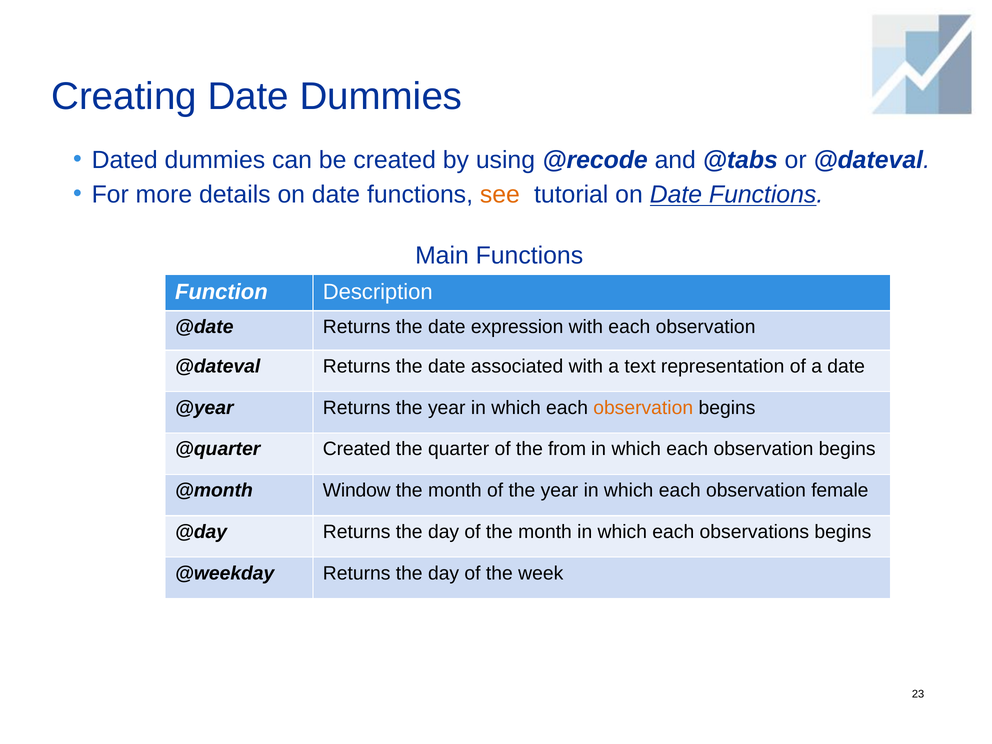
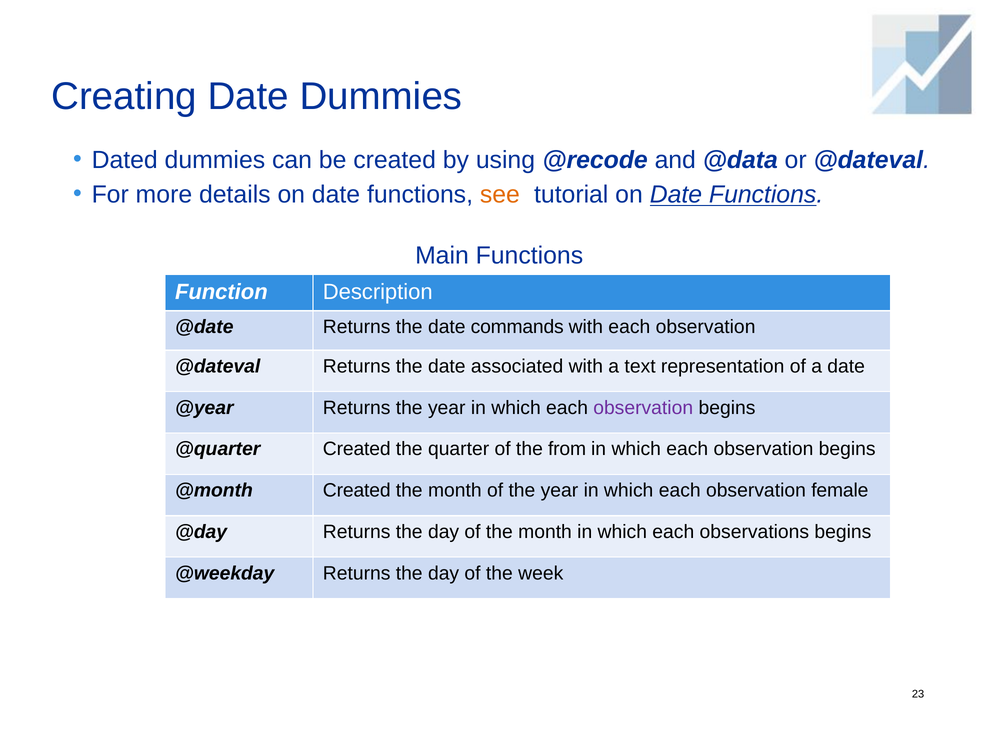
@tabs: @tabs -> @data (740, 160)
expression: expression -> commands (517, 327)
observation colour: orange -> purple (643, 408)
@month Window: Window -> Created (357, 490)
